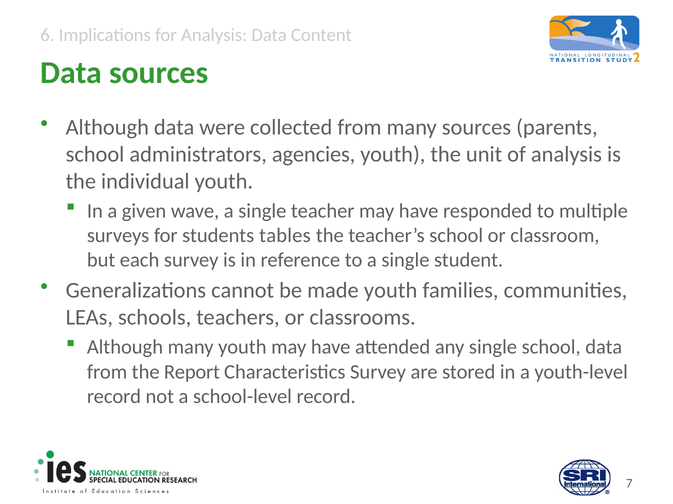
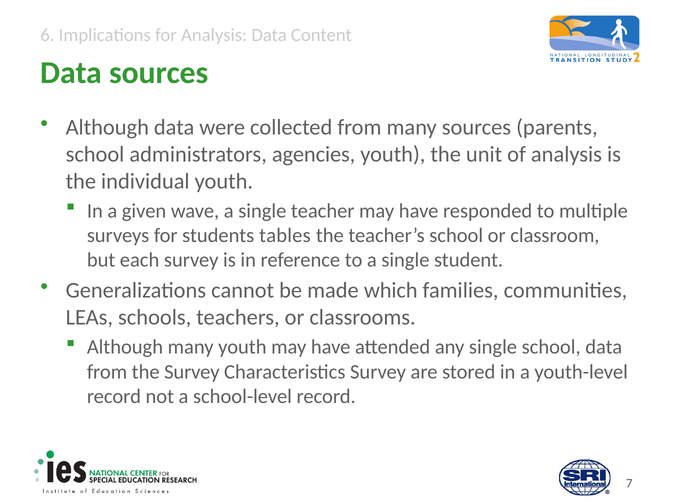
made youth: youth -> which (391, 291)
the Report: Report -> Survey (192, 372)
